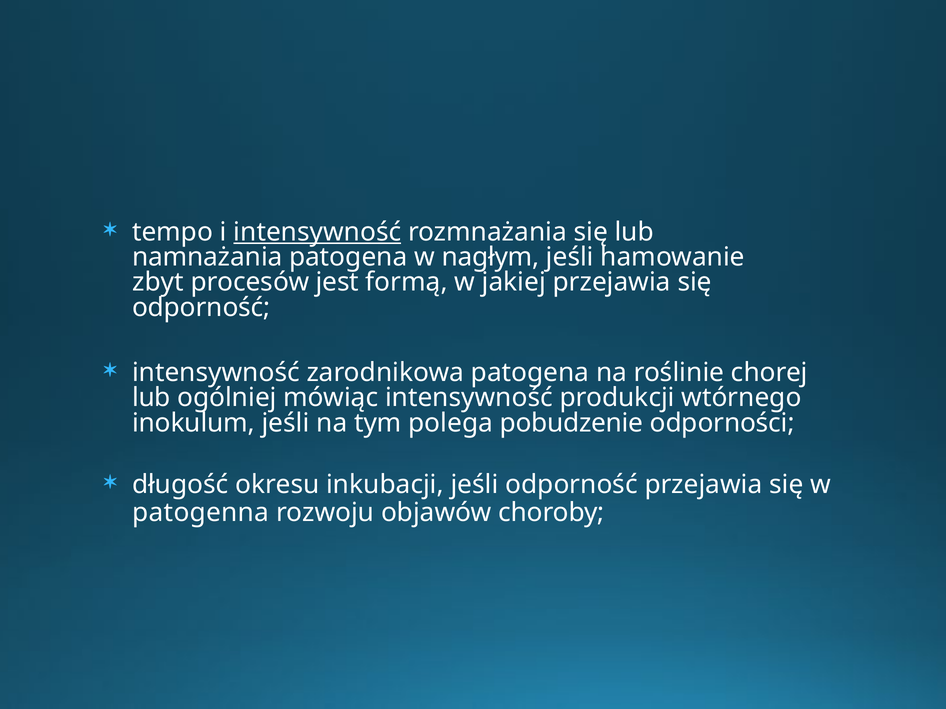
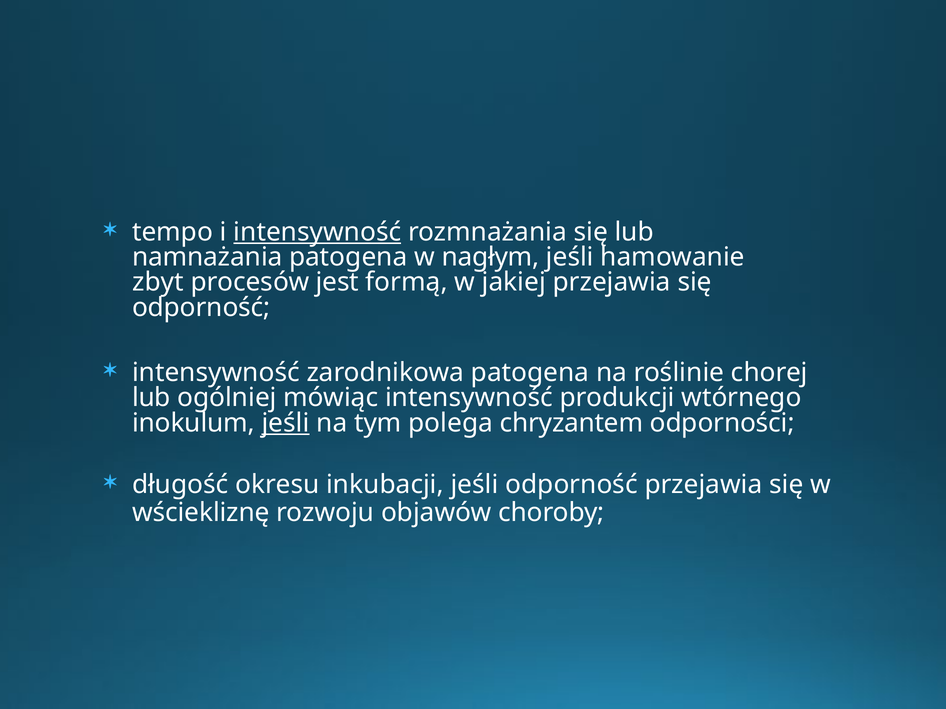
jeśli underline: none -> present (286, 423)
pobudzenie: pobudzenie -> chryzantem (571, 423)
patogenna: patogenna -> wściekliznę (201, 513)
